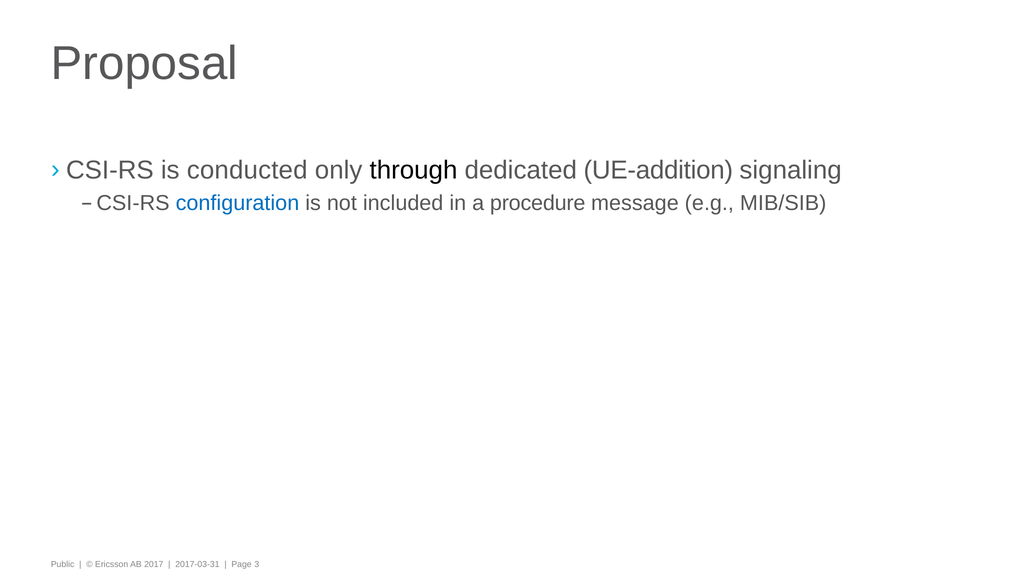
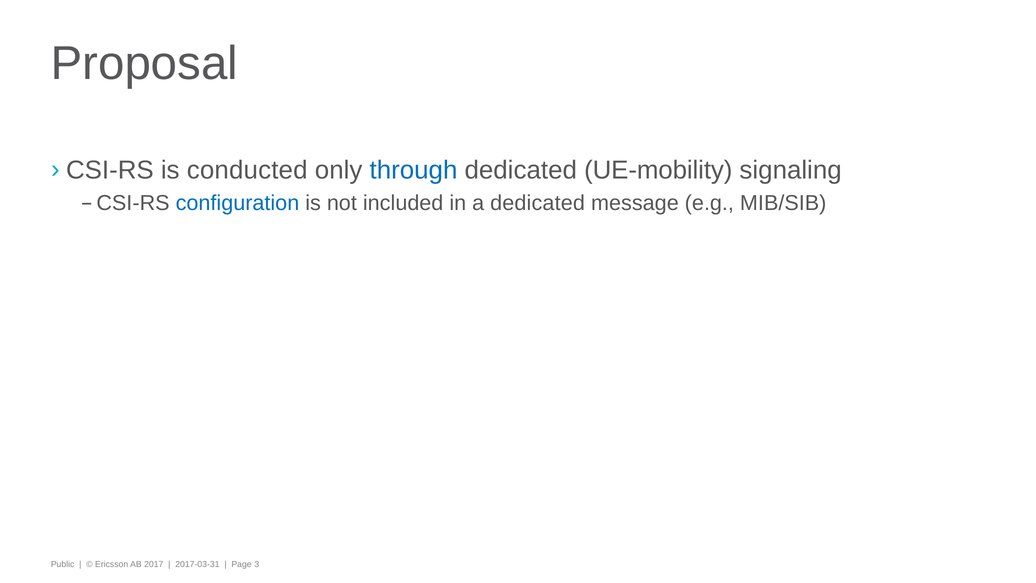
through colour: black -> blue (414, 170)
UE-addition: UE-addition -> UE-mobility (658, 170)
a procedure: procedure -> dedicated (538, 203)
